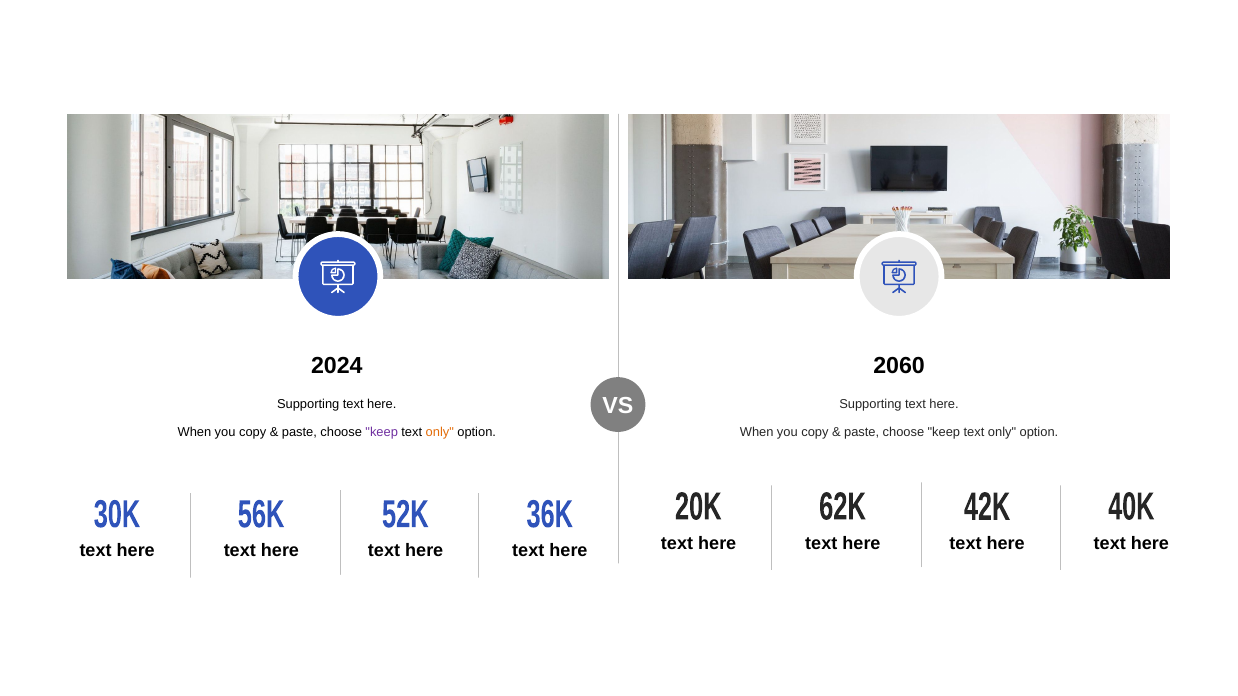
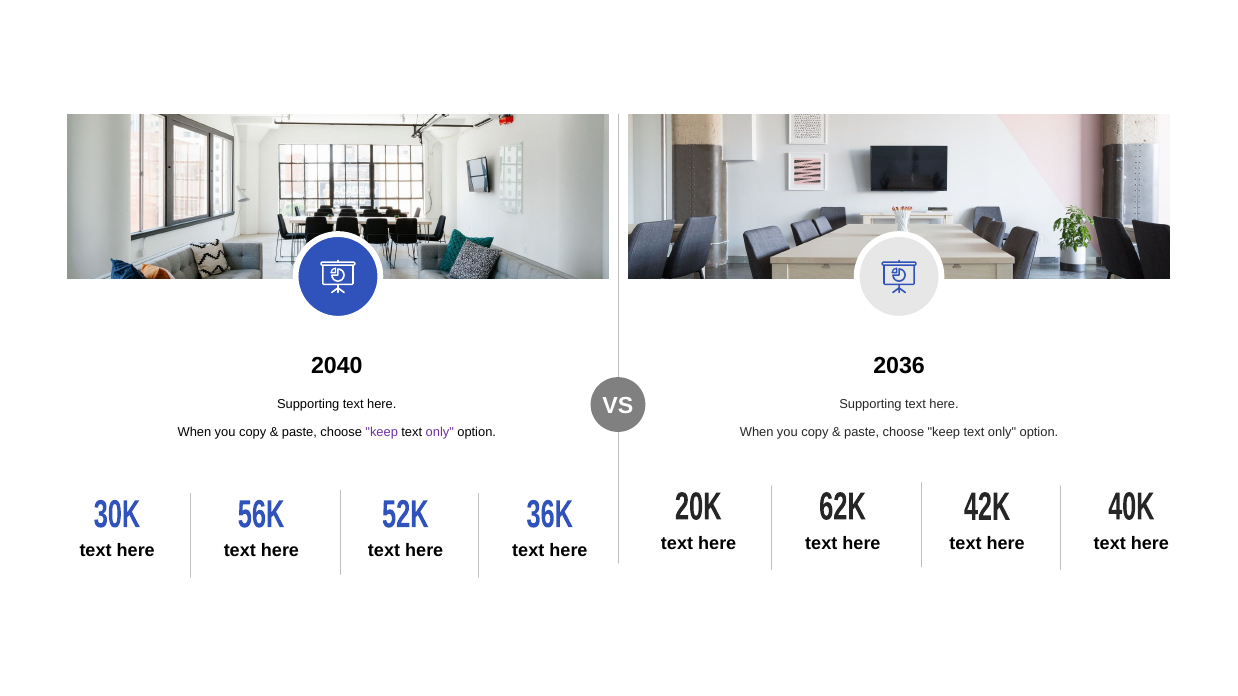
2024: 2024 -> 2040 (337, 366)
2060: 2060 -> 2036 (899, 366)
only colour: orange -> purple (440, 432)
